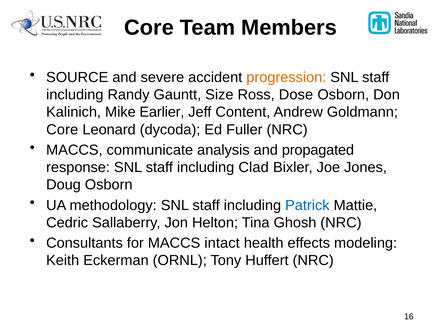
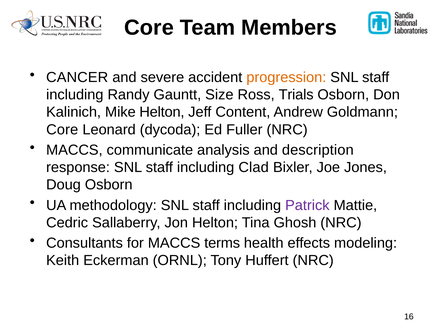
SOURCE: SOURCE -> CANCER (77, 77)
Dose: Dose -> Trials (296, 95)
Mike Earlier: Earlier -> Helton (162, 112)
propagated: propagated -> description (318, 150)
Patrick colour: blue -> purple (307, 205)
intact: intact -> terms (222, 243)
